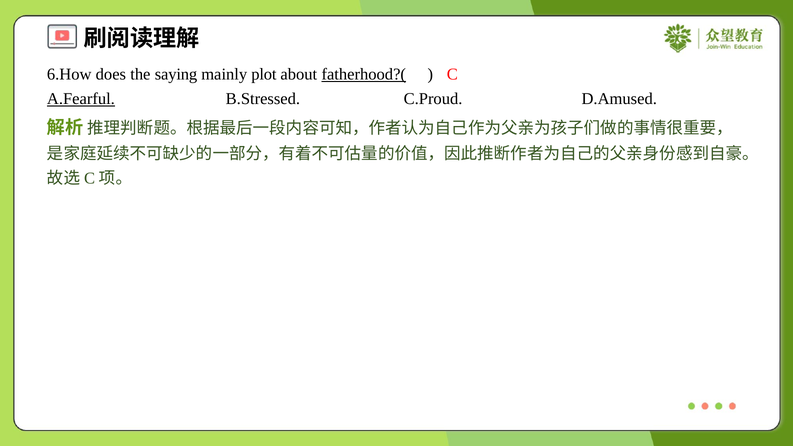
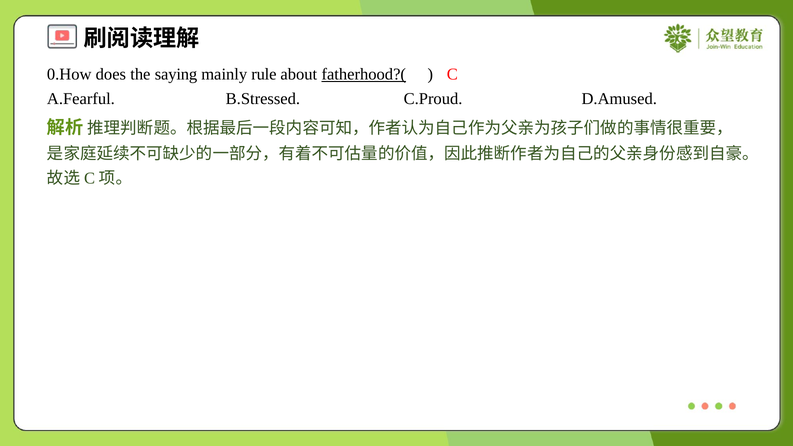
6.How: 6.How -> 0.How (69, 74)
plot: plot -> rule (264, 74)
A.Fearful underline: present -> none (81, 99)
